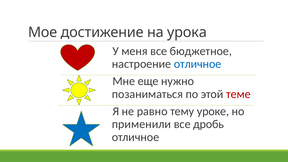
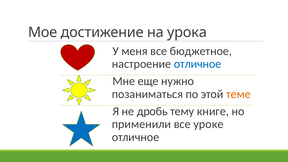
теме colour: red -> orange (238, 94)
равно: равно -> дробь (152, 111)
уроке: уроке -> книге (213, 111)
дробь: дробь -> уроке (208, 124)
